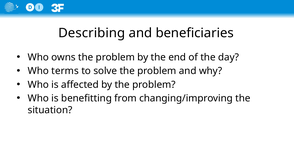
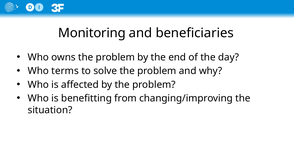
Describing: Describing -> Monitoring (92, 33)
